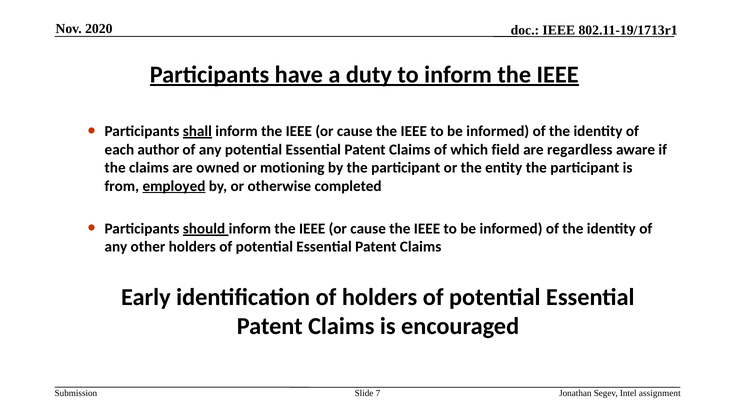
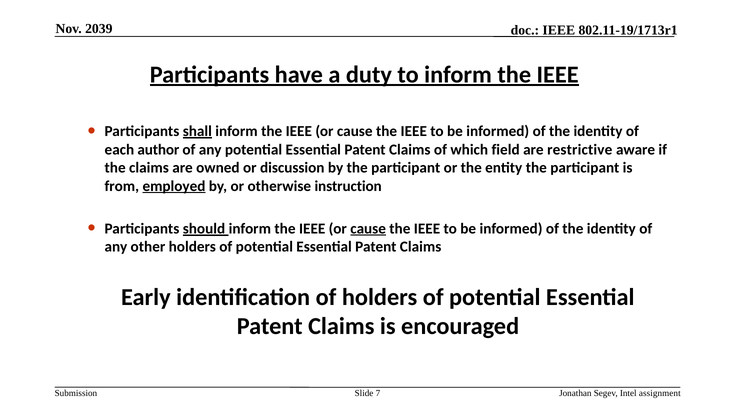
2020: 2020 -> 2039 (99, 29)
regardless: regardless -> restrictive (580, 150)
motioning: motioning -> discussion (292, 168)
completed: completed -> instruction (348, 186)
cause underline: none -> present (368, 229)
